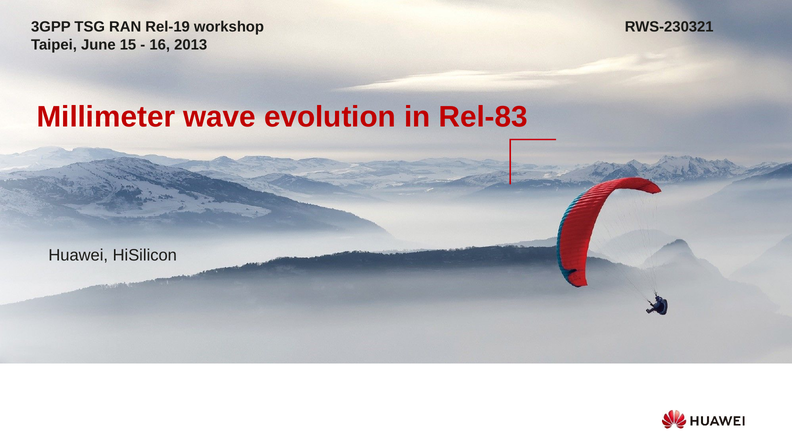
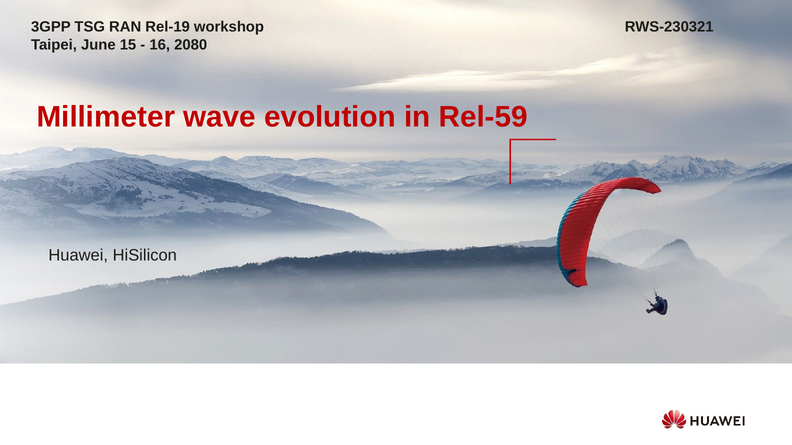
2013: 2013 -> 2080 (191, 45)
Rel-83: Rel-83 -> Rel-59 (483, 117)
